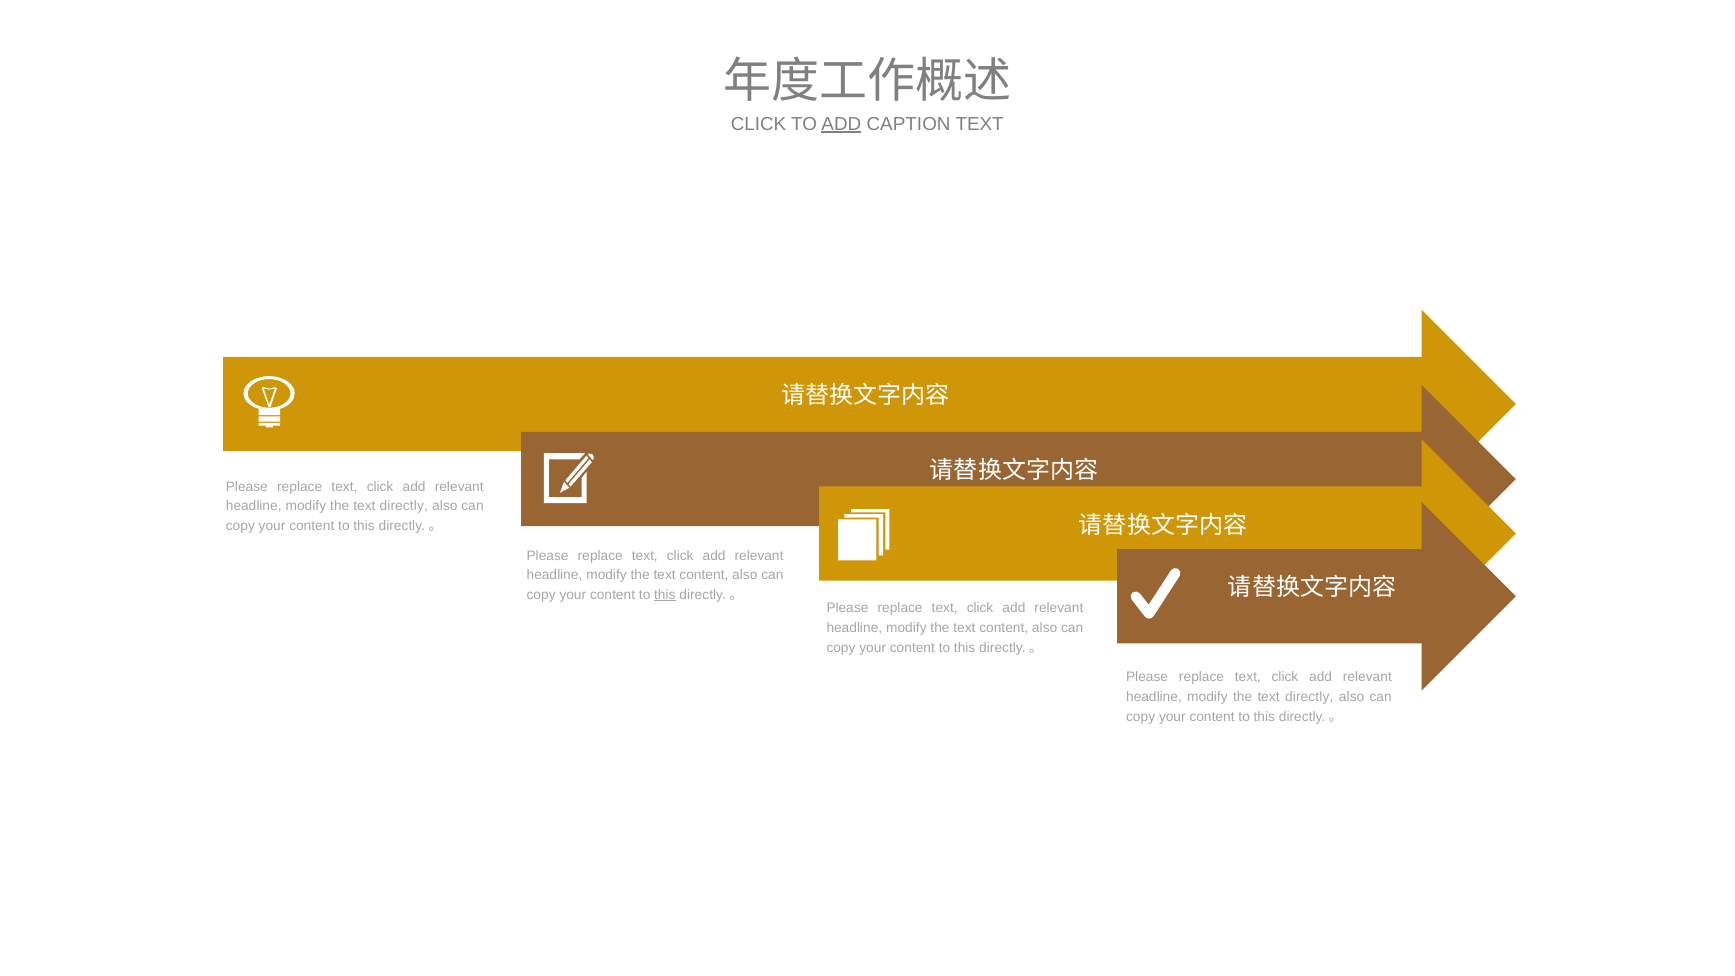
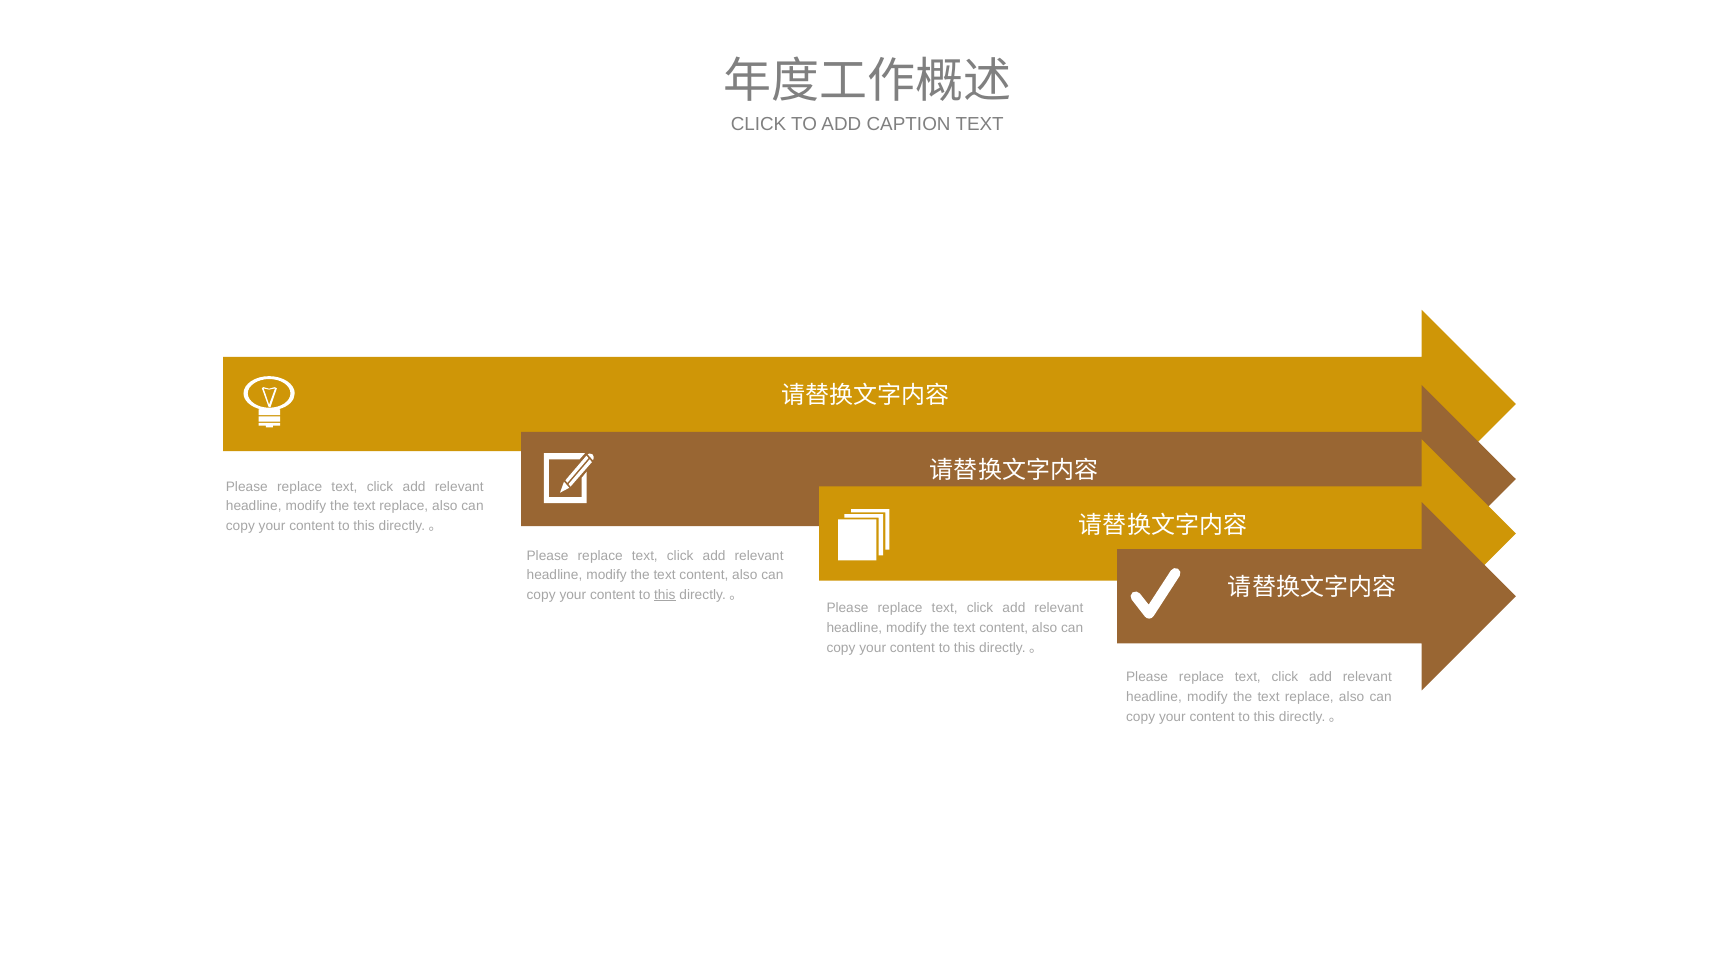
ADD underline: present -> none (841, 124)
directly: directly -> replace (404, 506)
directly: directly -> replace (1309, 697)
